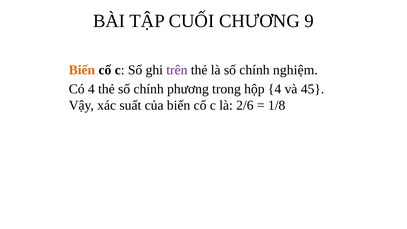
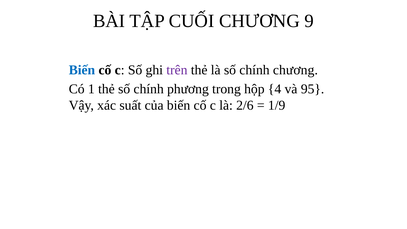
Biến colour: orange -> blue (82, 70)
chính nghiệm: nghiệm -> chương (295, 70)
Có 4: 4 -> 1 (91, 89)
45: 45 -> 95 (313, 89)
1/8: 1/8 -> 1/9 (277, 105)
